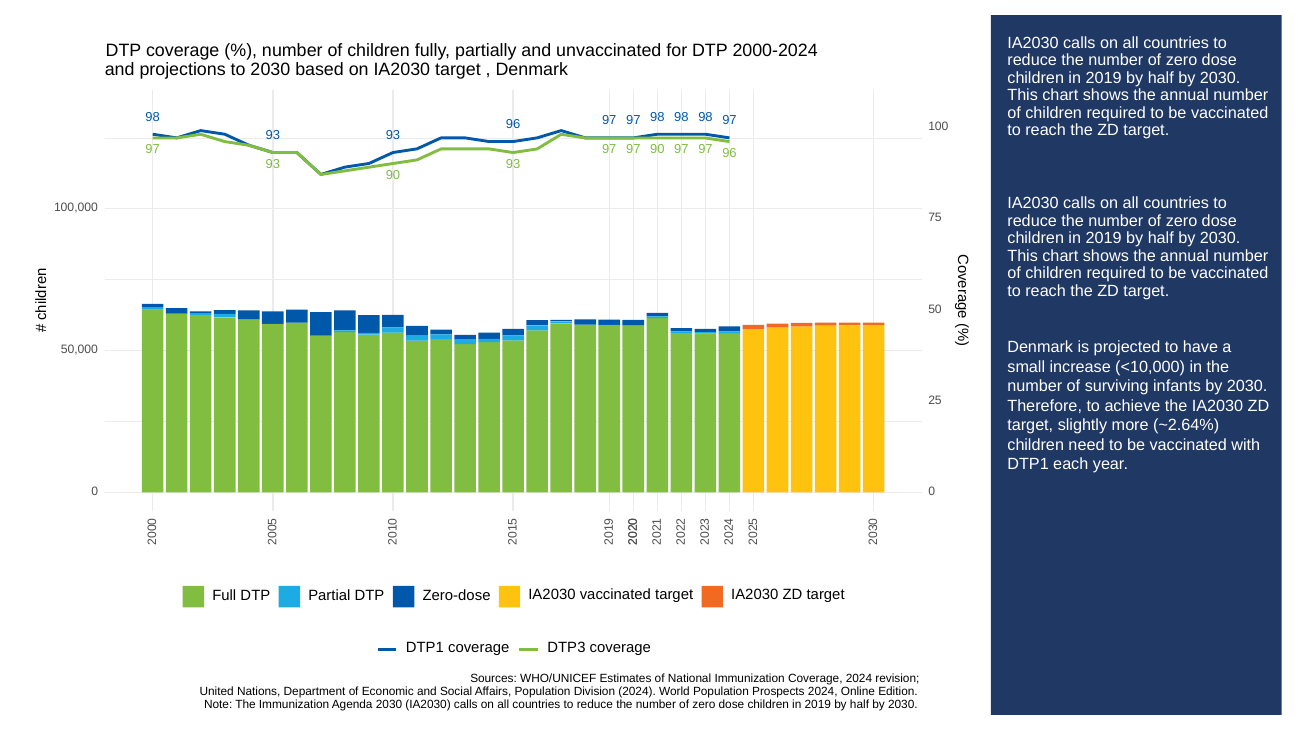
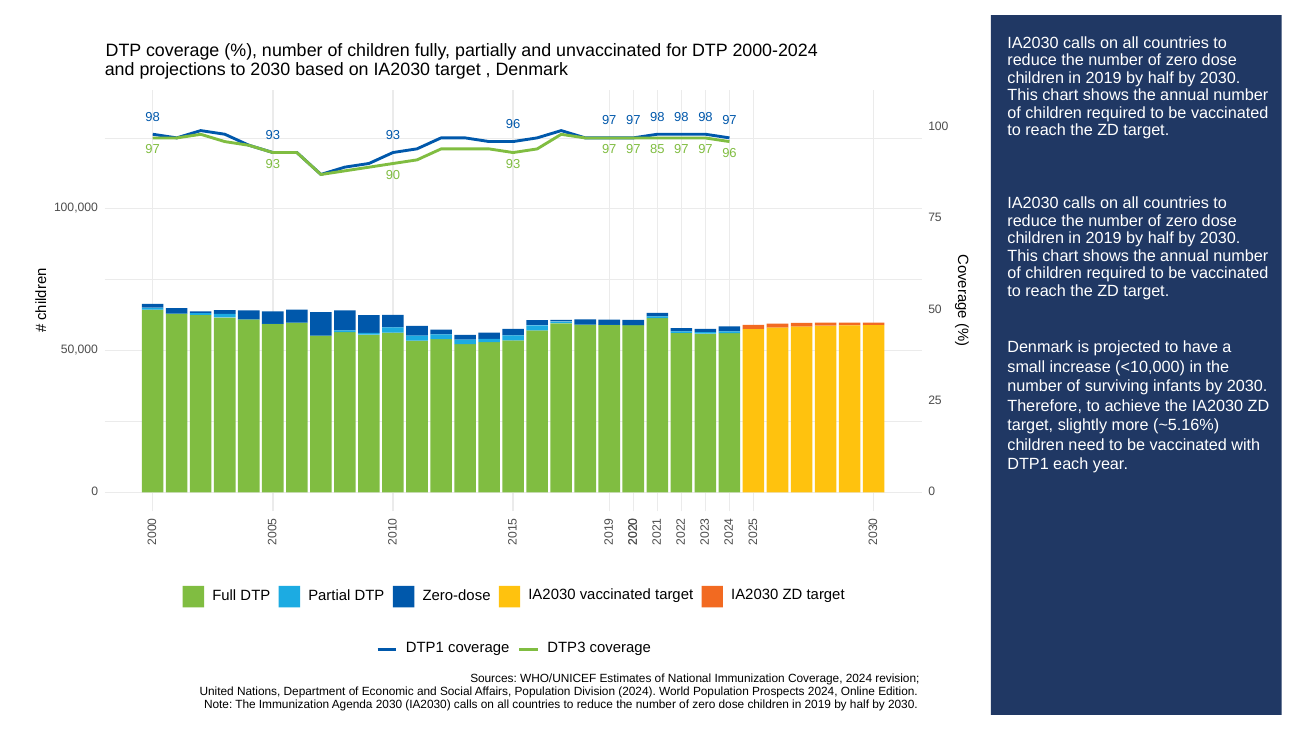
97 90: 90 -> 85 (657, 150)
~2.64%: ~2.64% -> ~5.16% (1186, 425)
